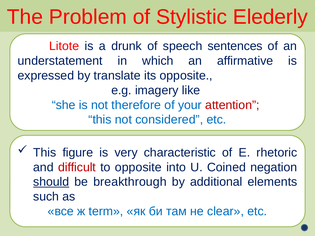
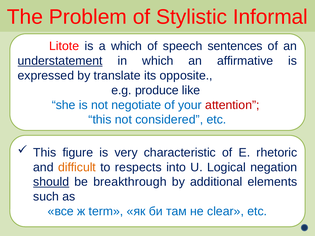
Elederly: Elederly -> Informal (270, 17)
a drunk: drunk -> which (127, 46)
understatement underline: none -> present (60, 61)
imagery: imagery -> produce (157, 90)
therefore: therefore -> negotiate (136, 105)
difficult colour: red -> orange (77, 167)
to opposite: opposite -> respects (138, 167)
Coined: Coined -> Logical (226, 167)
